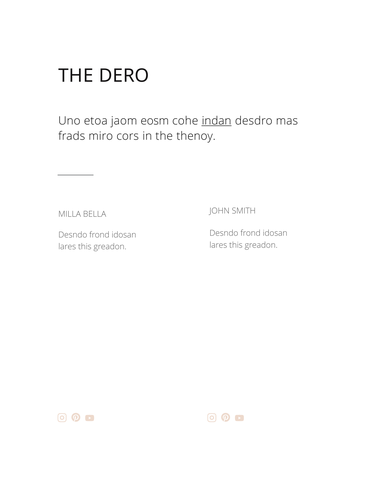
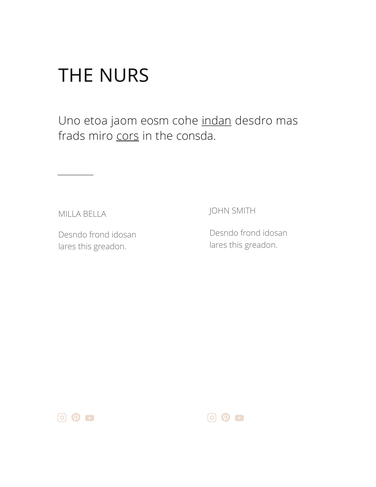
DERO: DERO -> NURS (124, 76)
cors underline: none -> present (128, 136)
thenoy: thenoy -> consda (196, 136)
